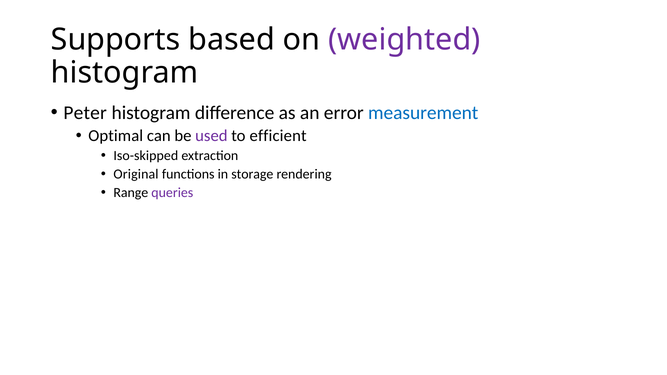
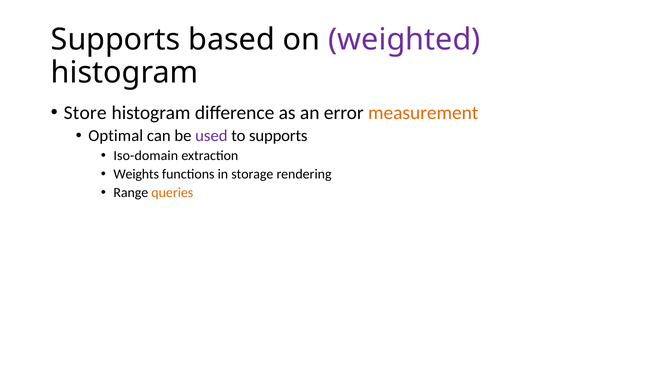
Peter: Peter -> Store (85, 113)
measurement colour: blue -> orange (423, 113)
to efficient: efficient -> supports (278, 136)
Iso-skipped: Iso-skipped -> Iso-domain (146, 156)
Original: Original -> Weights (136, 174)
queries colour: purple -> orange (172, 193)
